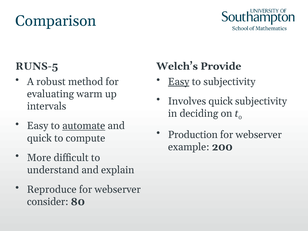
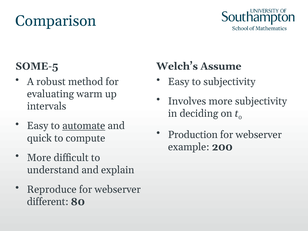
RUNS-5: RUNS-5 -> SOME-5 (37, 66)
Provide: Provide -> Assume (221, 66)
Easy underline: present -> none (179, 82)
Involves quick: quick -> more (221, 101)
consider: consider -> different (48, 202)
